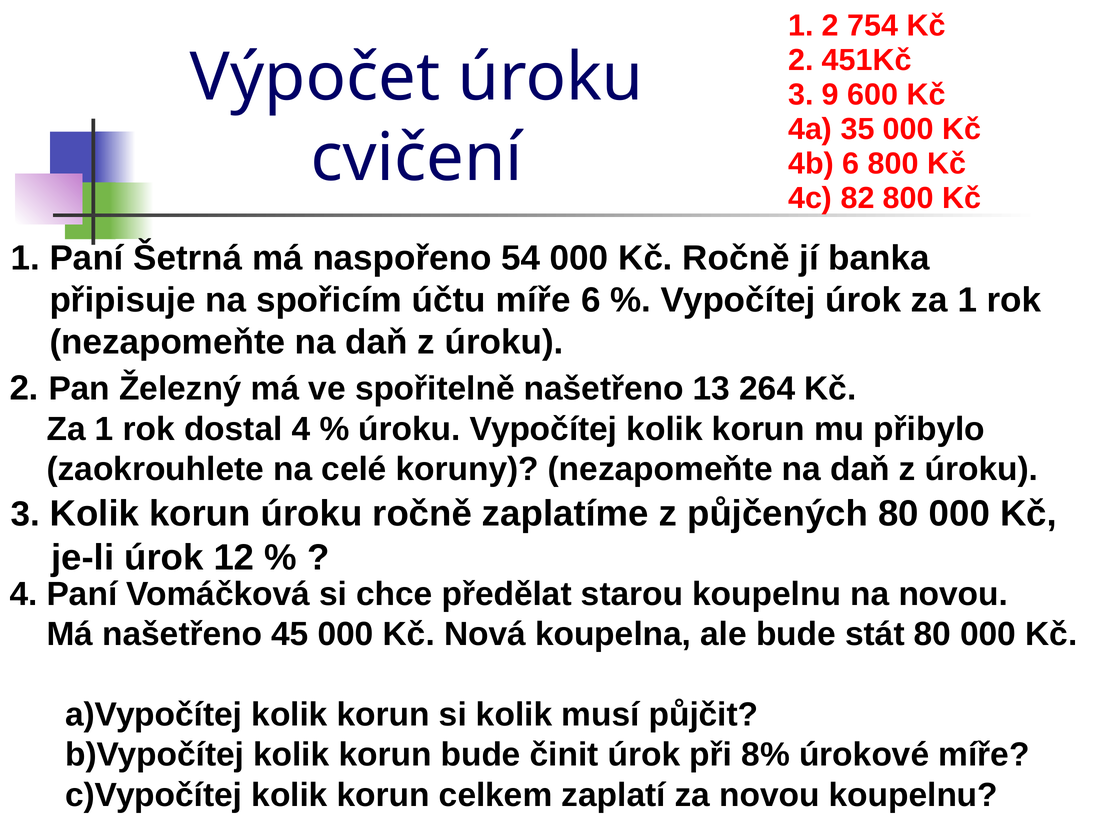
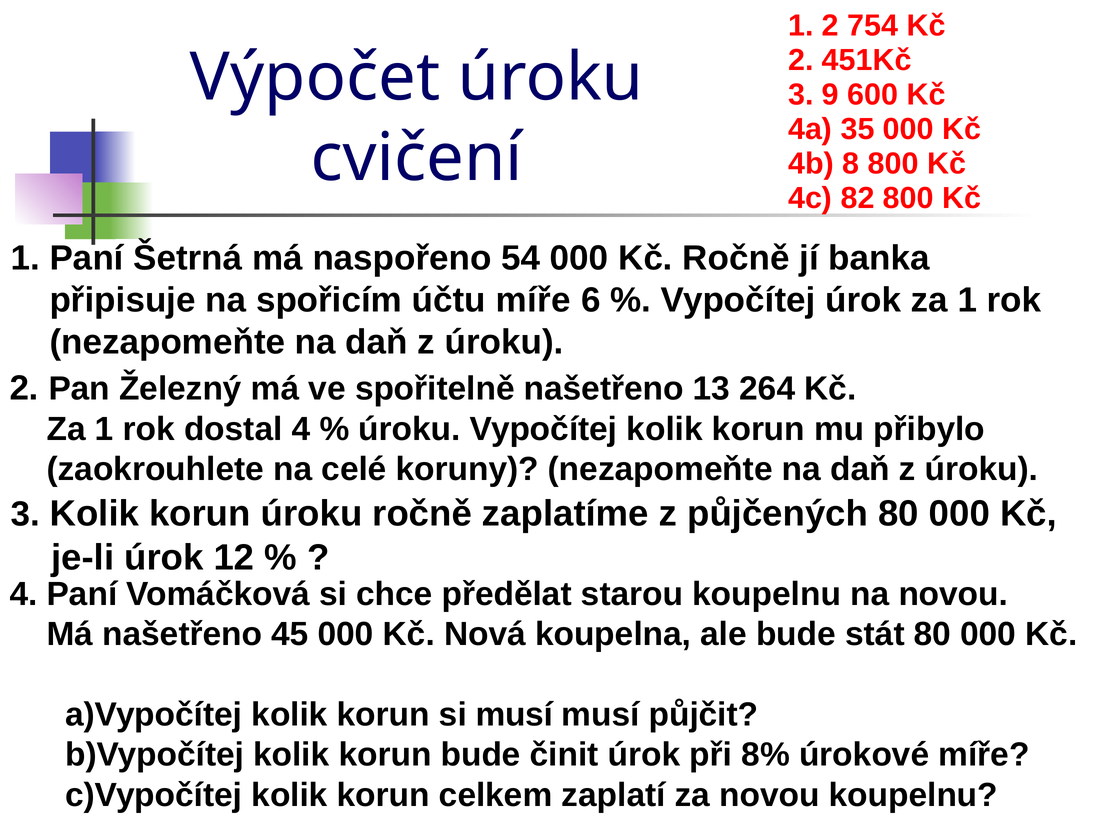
4b 6: 6 -> 8 (851, 164)
si kolik: kolik -> musí (514, 715)
